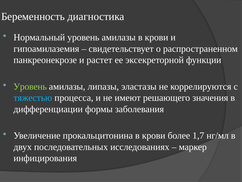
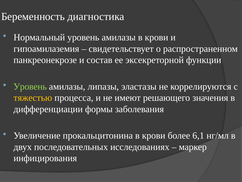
растет: растет -> состав (99, 60)
тяжестью colour: light blue -> yellow (33, 98)
1,7: 1,7 -> 6,1 (198, 135)
